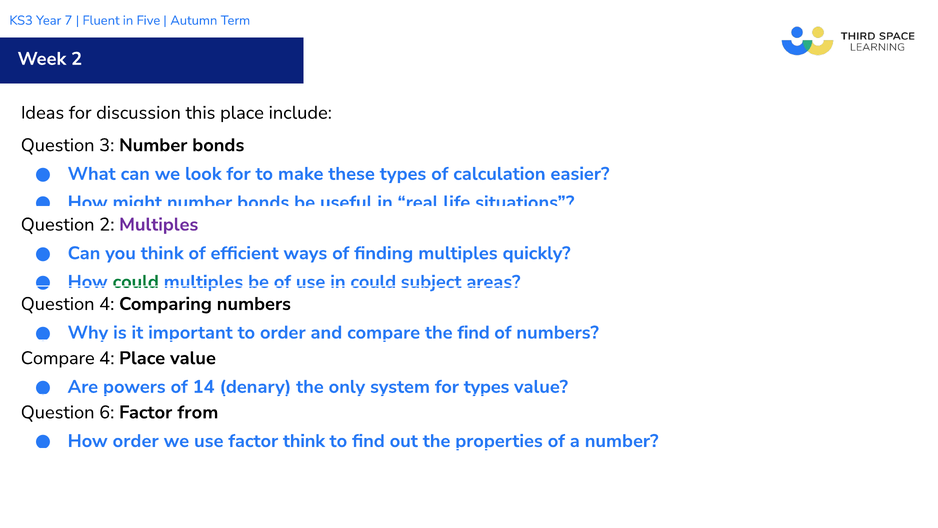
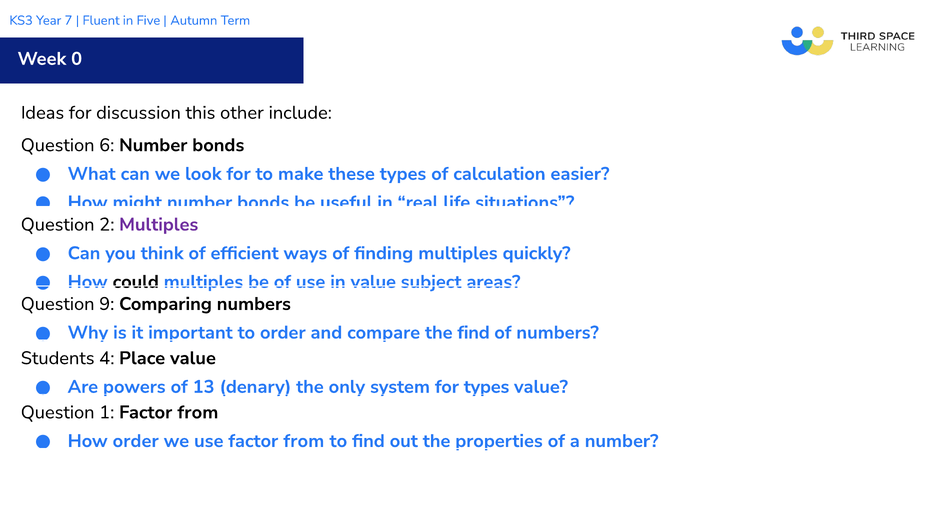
Week 2: 2 -> 0 (77, 59)
this place: place -> other (242, 113)
3: 3 -> 6 (107, 145)
could colour: green -> black (136, 282)
in could: could -> value (373, 282)
Question 4: 4 -> 9 (107, 304)
Compare: Compare -> Students (58, 358)
14: 14 -> 13 (204, 386)
6: 6 -> 1 (107, 412)
use factor think: think -> from (304, 441)
